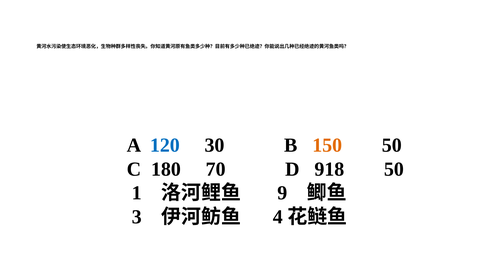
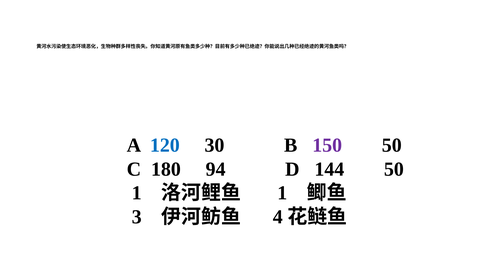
150 colour: orange -> purple (327, 145)
70: 70 -> 94 (216, 169)
918: 918 -> 144 (329, 169)
9: 9 -> 1 (282, 193)
